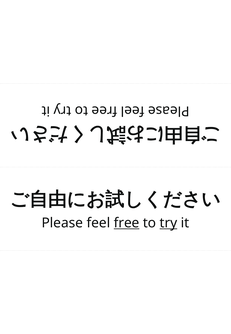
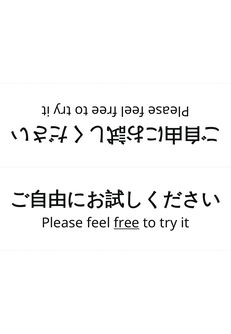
try underline: present -> none (168, 223)
